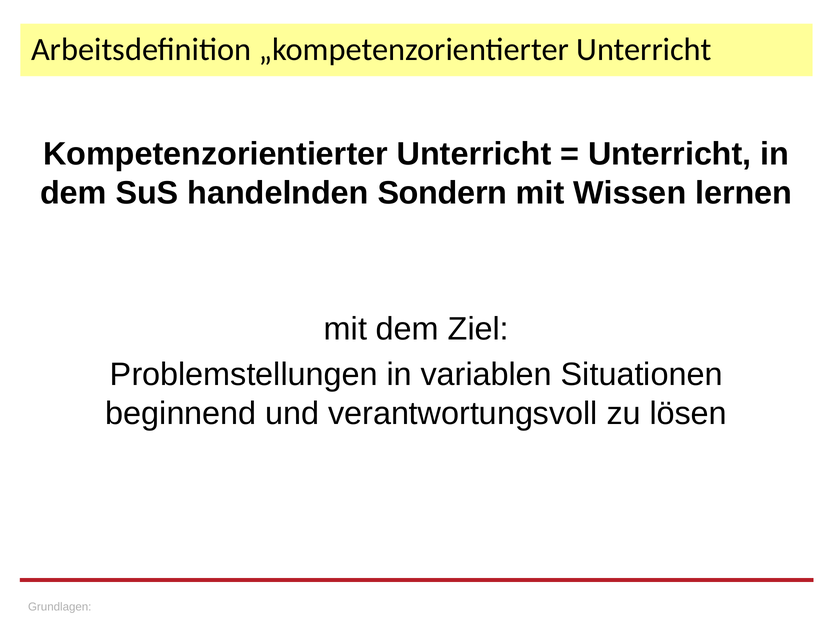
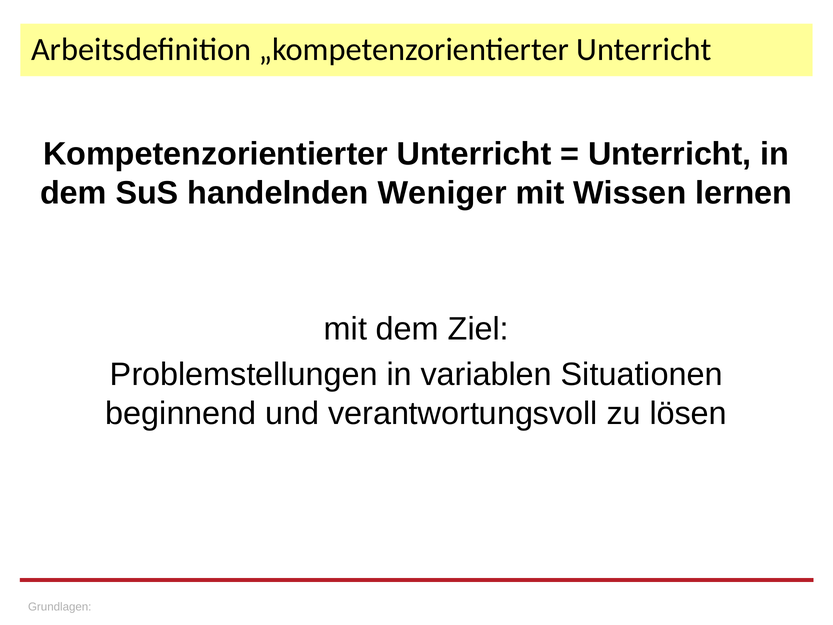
Sondern: Sondern -> Weniger (442, 193)
